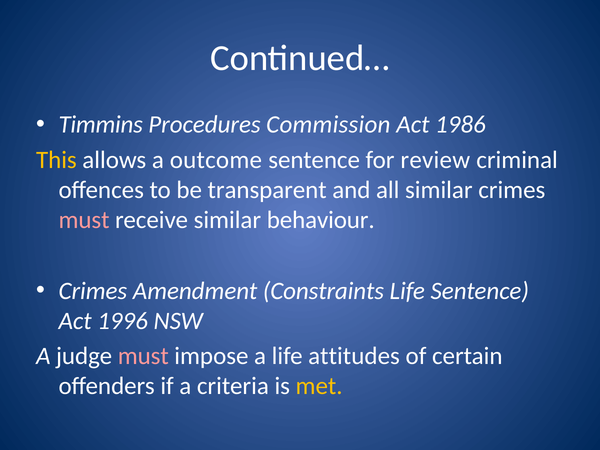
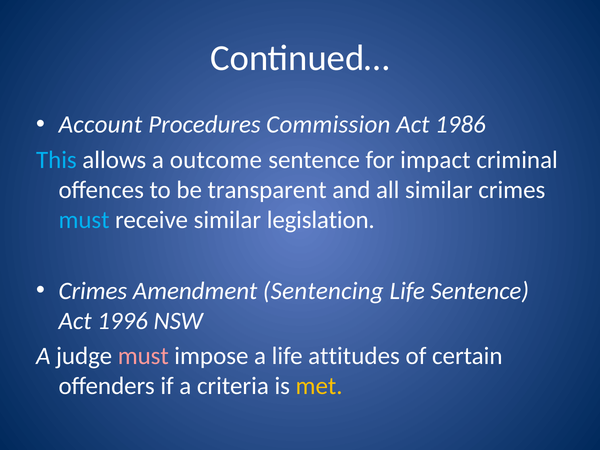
Timmins: Timmins -> Account (100, 125)
This colour: yellow -> light blue (56, 160)
review: review -> impact (435, 160)
must colour: pink -> light blue (84, 220)
behaviour: behaviour -> legislation (321, 220)
Constraints: Constraints -> Sentencing (323, 291)
